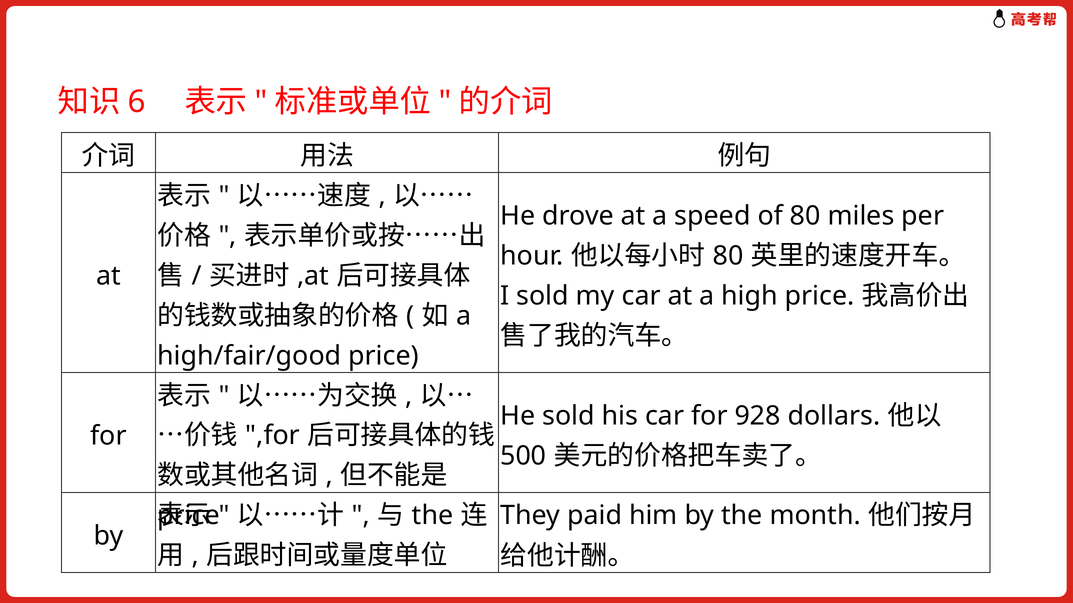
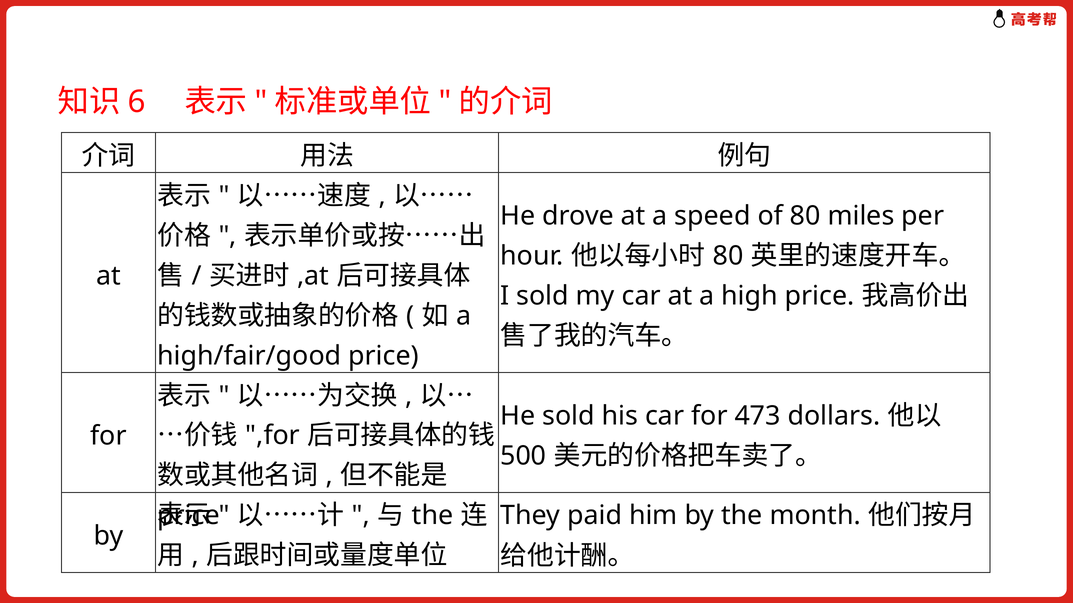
928: 928 -> 473 (758, 416)
